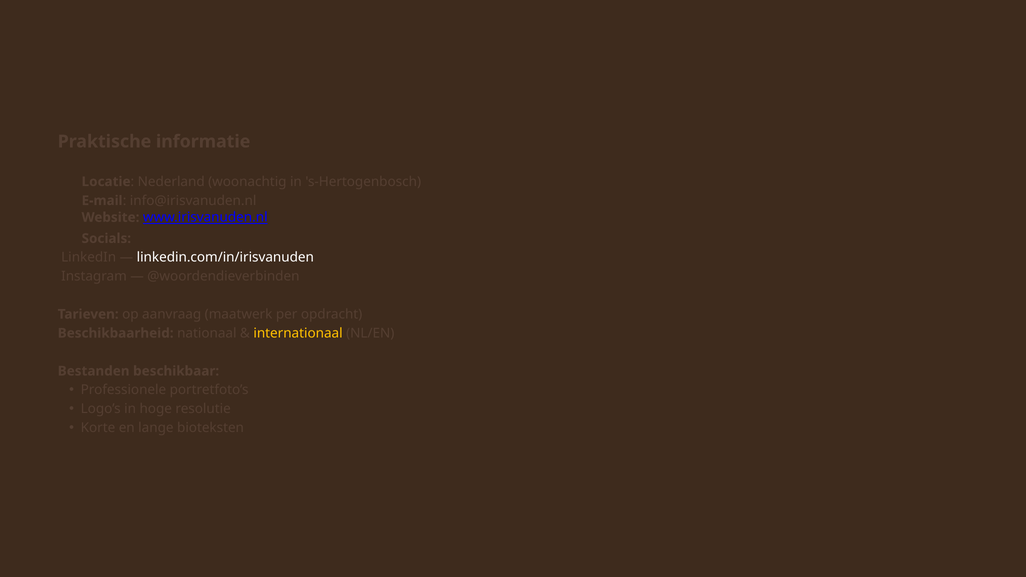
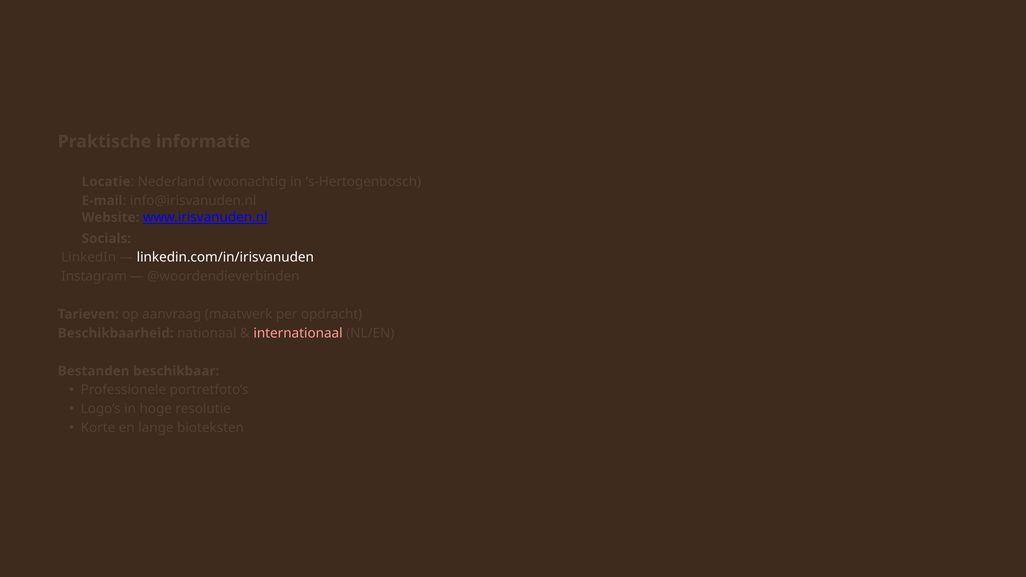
internationaal colour: yellow -> pink (298, 333)
